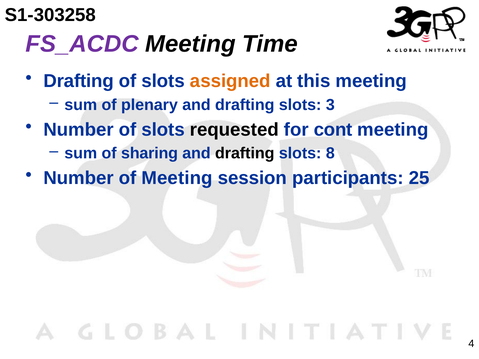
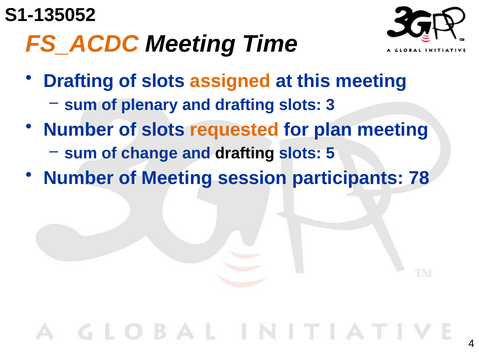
S1-303258: S1-303258 -> S1-135052 (50, 15)
FS_ACDC colour: purple -> orange (82, 44)
requested colour: black -> orange (234, 130)
cont: cont -> plan (333, 130)
sharing: sharing -> change (149, 153)
8: 8 -> 5 (330, 153)
25: 25 -> 78 (419, 178)
